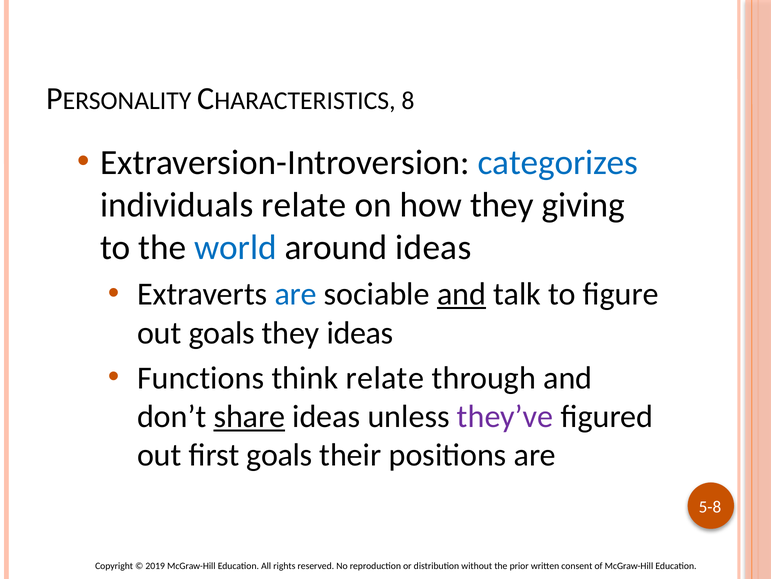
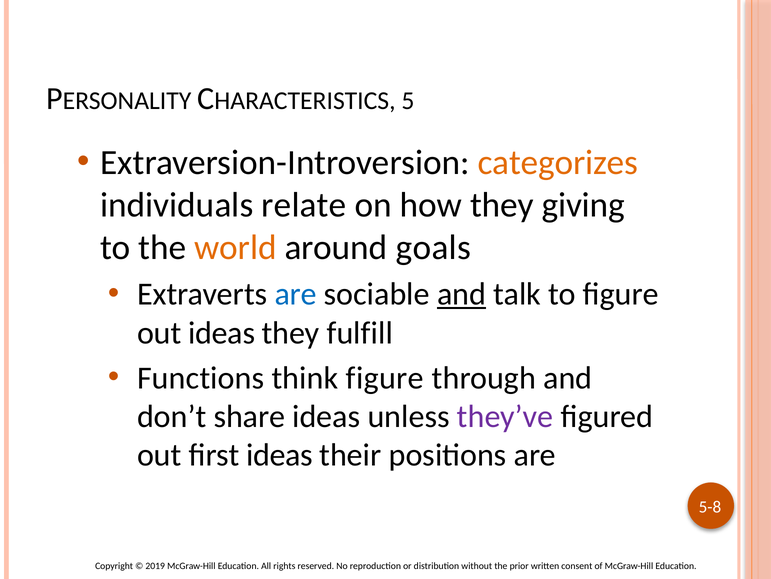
8: 8 -> 5 (408, 101)
categorizes colour: blue -> orange (558, 162)
world colour: blue -> orange (235, 247)
around ideas: ideas -> goals (433, 247)
out goals: goals -> ideas (222, 332)
they ideas: ideas -> fulfill (360, 332)
think relate: relate -> figure (385, 377)
share underline: present -> none (249, 416)
first goals: goals -> ideas (279, 455)
